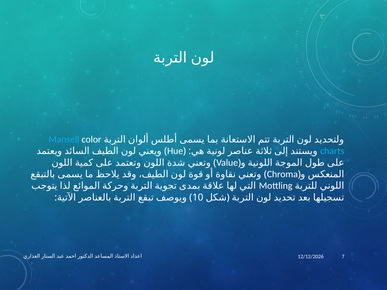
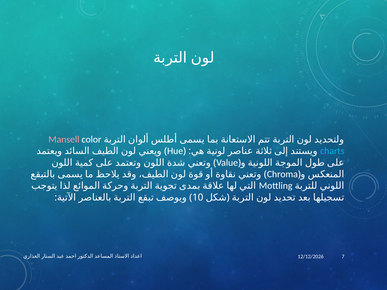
Mansell colour: light blue -> pink (64, 140)
